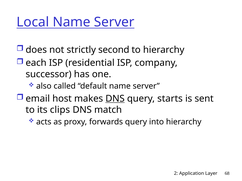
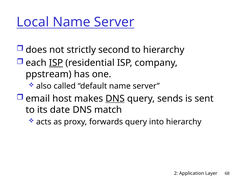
ISP underline: none -> present (56, 63)
successor: successor -> ppstream (49, 74)
starts: starts -> sends (170, 99)
clips: clips -> date (60, 110)
